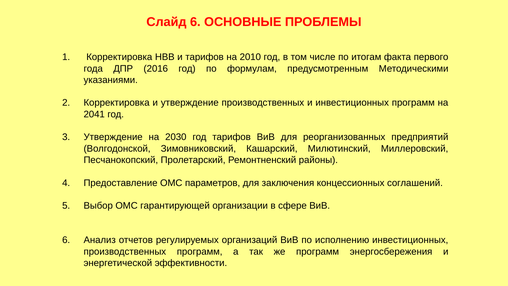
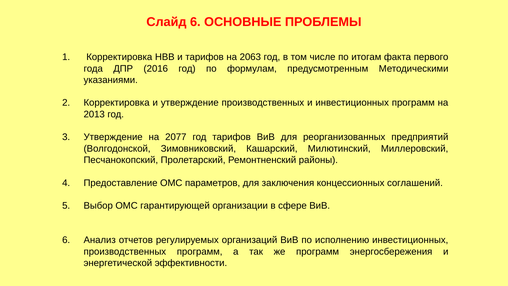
2010: 2010 -> 2063 (250, 57)
2041: 2041 -> 2013 (94, 114)
2030: 2030 -> 2077 (176, 137)
